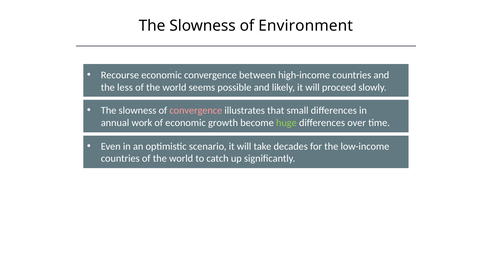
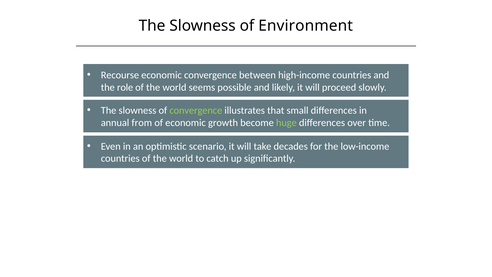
less: less -> role (125, 87)
convergence colour: pink -> light green (196, 110)
work: work -> from (142, 123)
